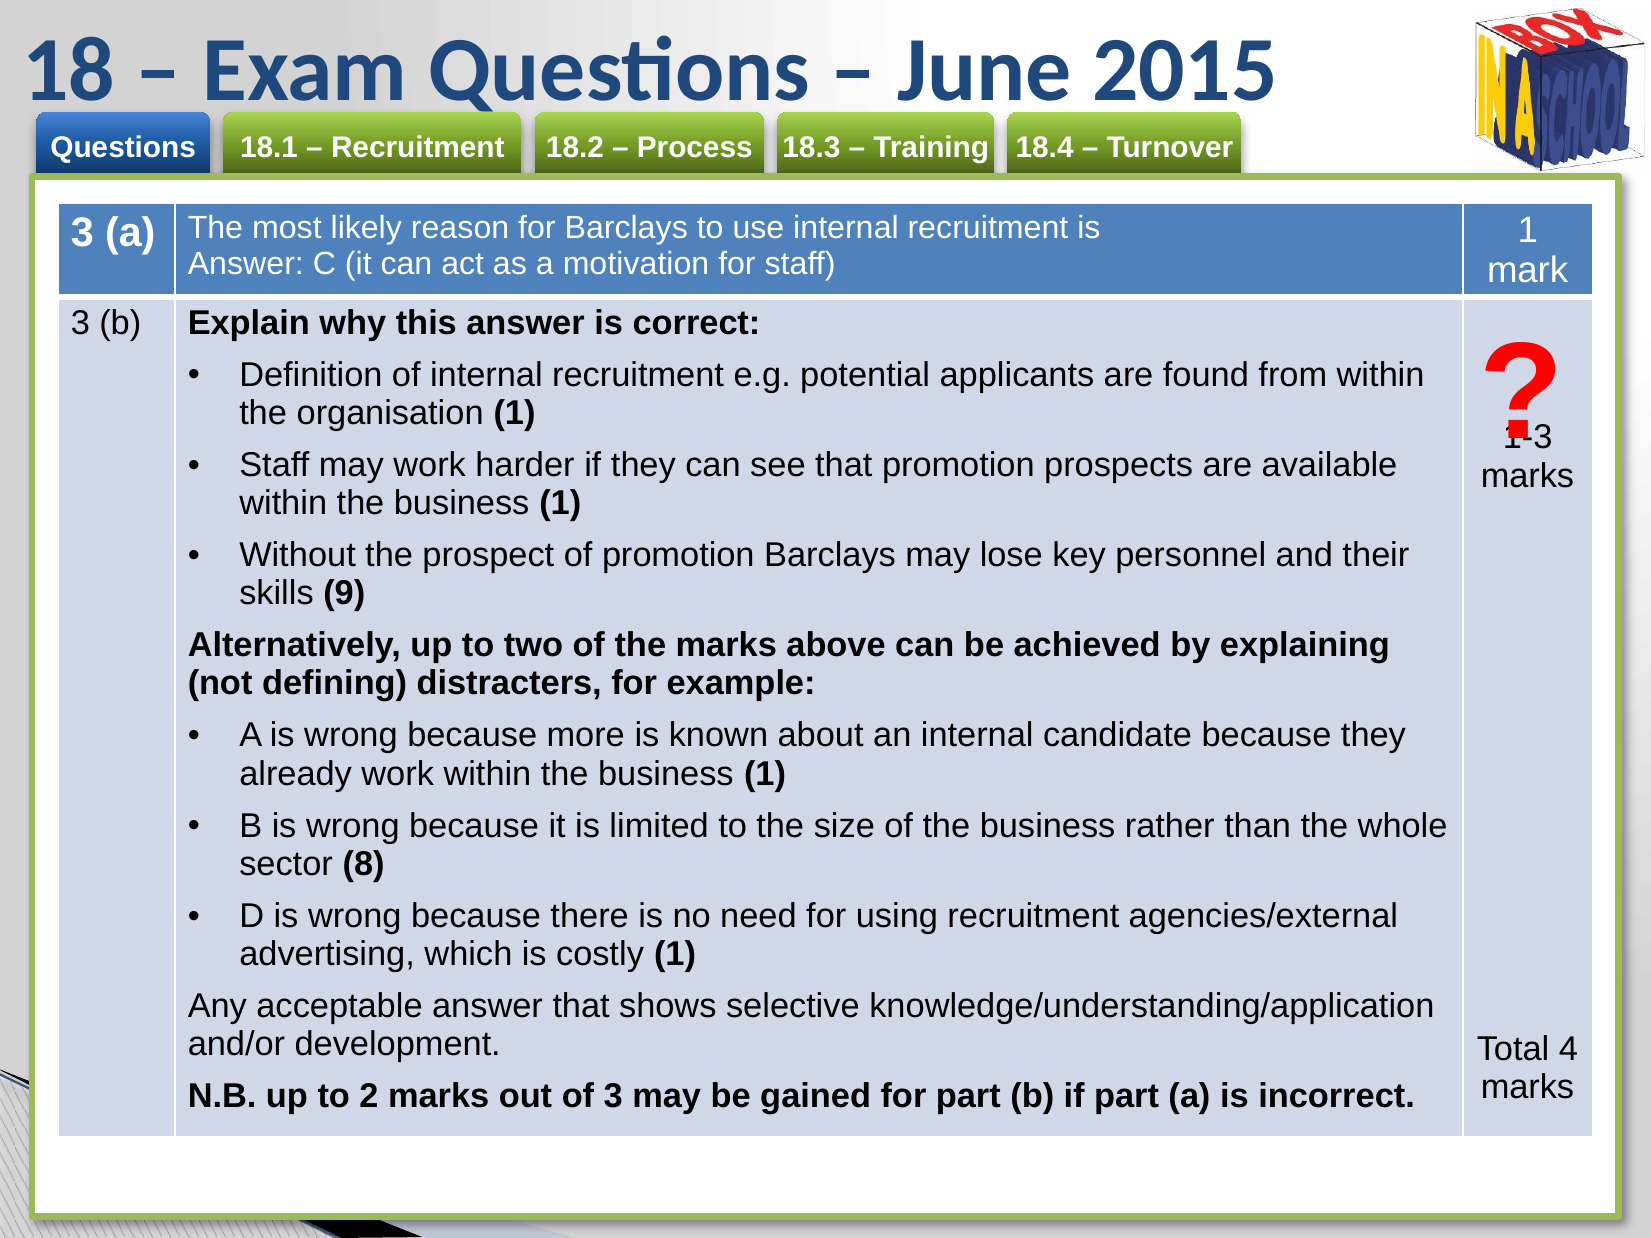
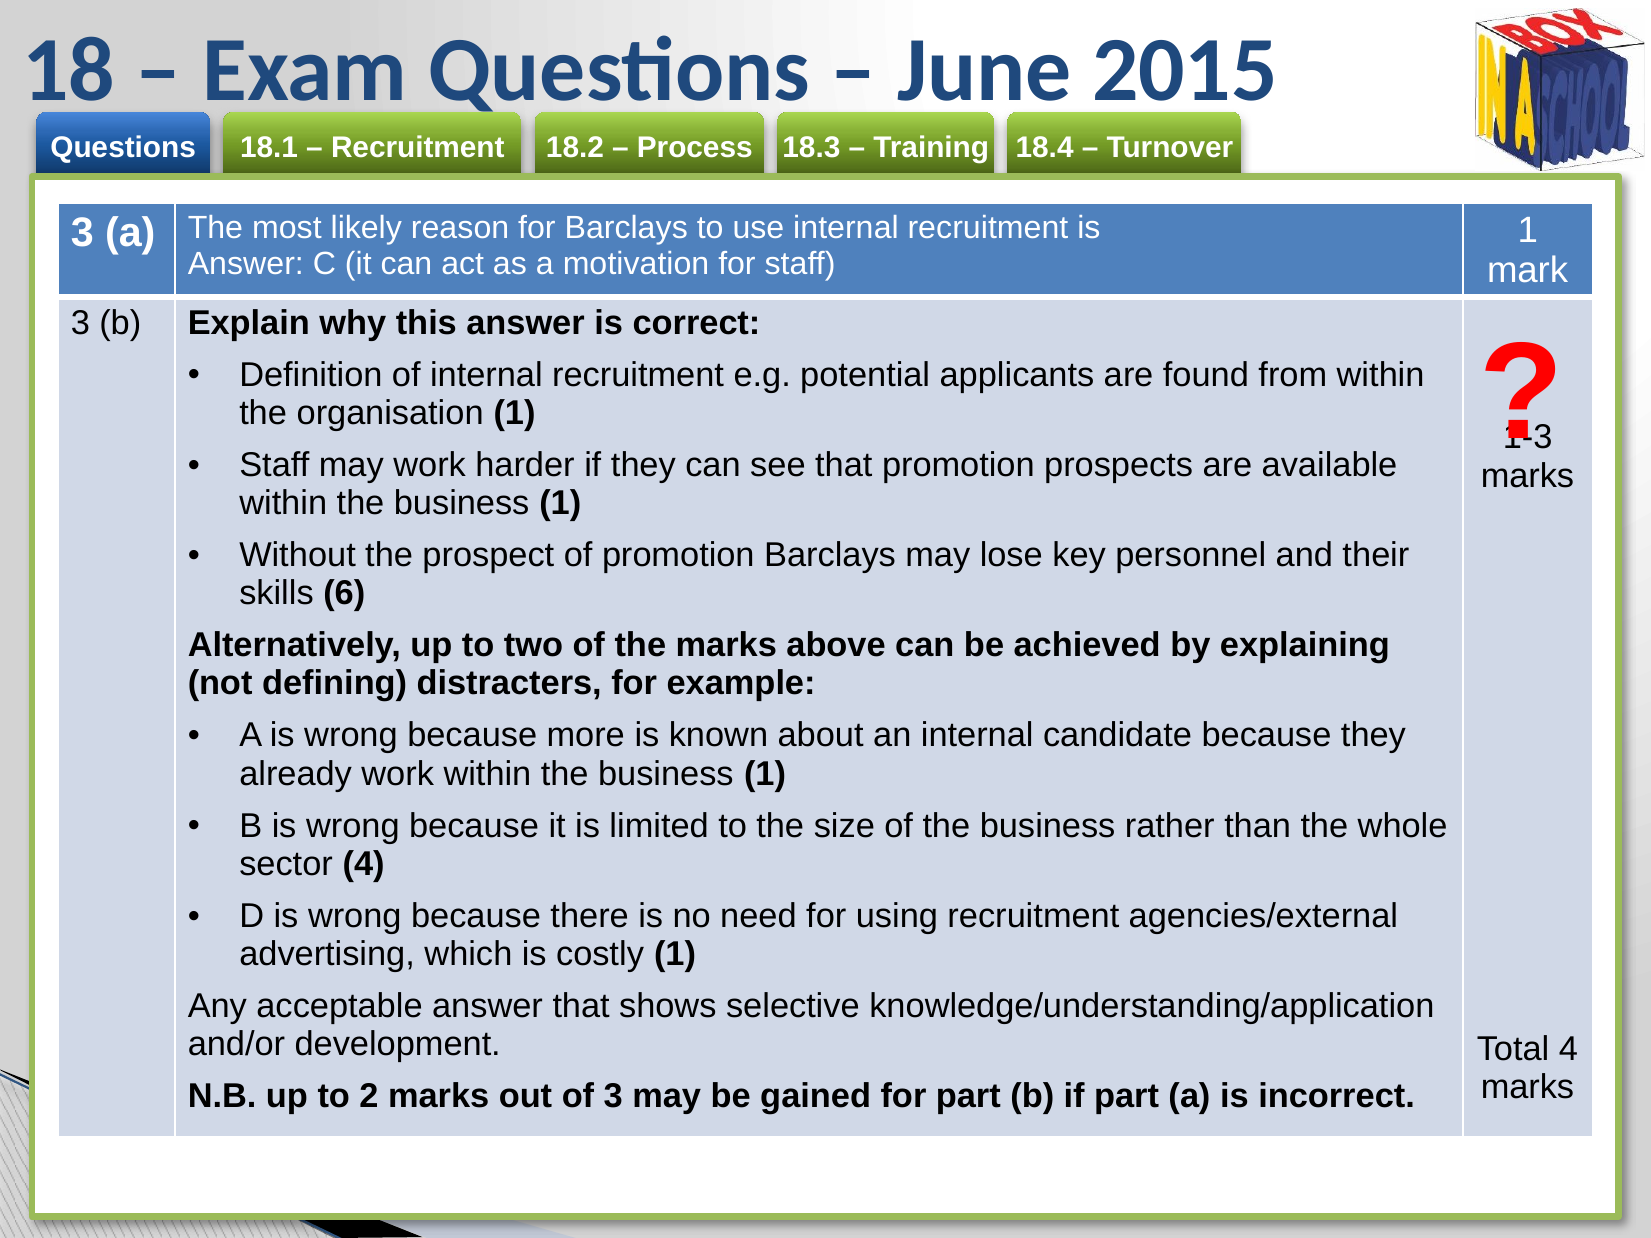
9: 9 -> 6 (344, 594)
sector 8: 8 -> 4 (364, 864)
